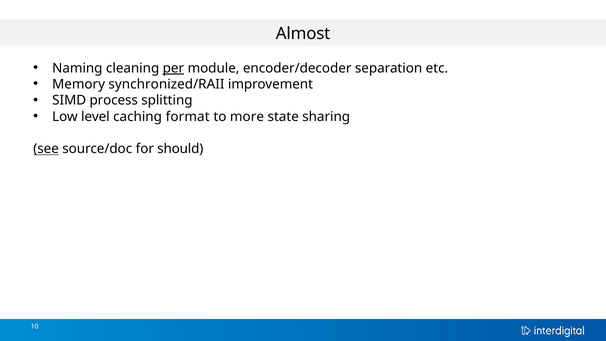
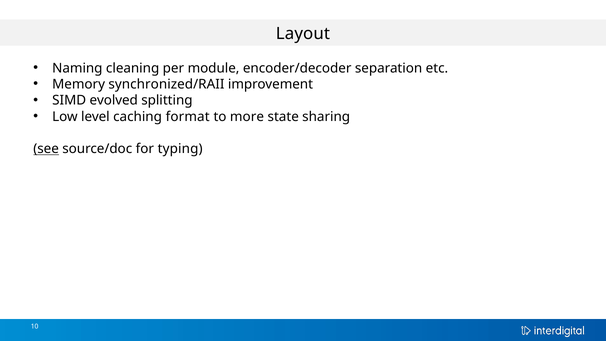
Almost: Almost -> Layout (303, 34)
per underline: present -> none (173, 68)
process: process -> evolved (114, 100)
should: should -> typing (180, 149)
